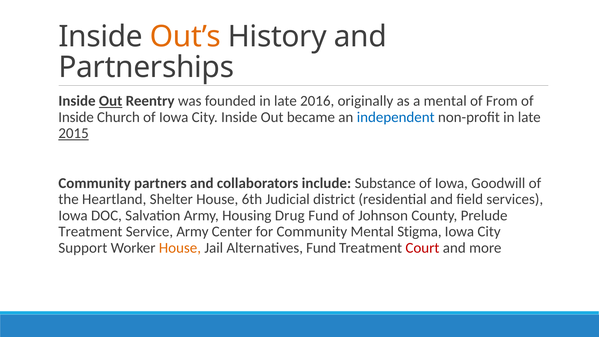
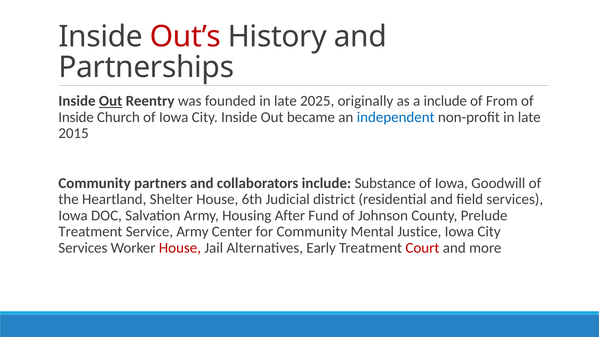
Out’s colour: orange -> red (185, 37)
2016: 2016 -> 2025 (317, 101)
a mental: mental -> include (445, 101)
2015 underline: present -> none (74, 133)
Drug: Drug -> After (290, 215)
Stigma: Stigma -> Justice (419, 232)
Support: Support -> Services (83, 248)
House colour: orange -> red (180, 248)
Alternatives Fund: Fund -> Early (321, 248)
